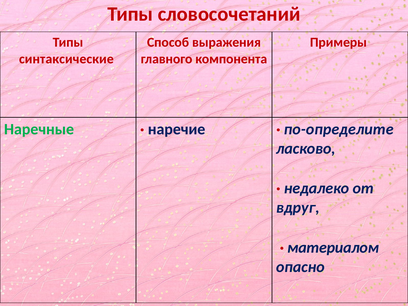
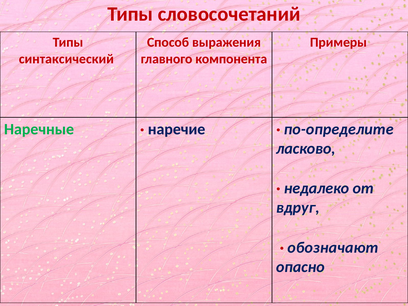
синтаксические: синтаксические -> синтаксический (66, 59)
материалом: материалом -> обозначают (333, 248)
